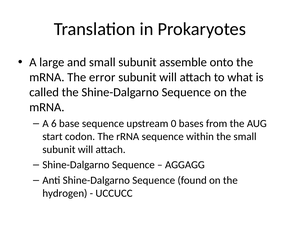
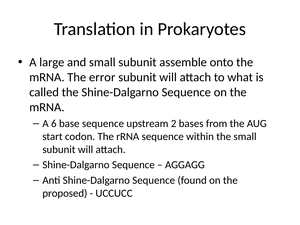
0: 0 -> 2 (174, 124)
hydrogen: hydrogen -> proposed (65, 193)
